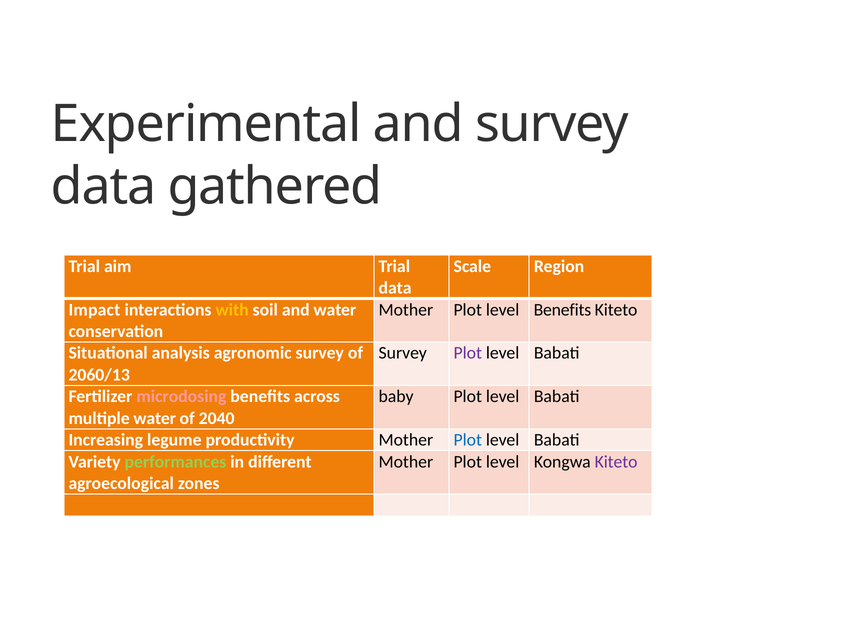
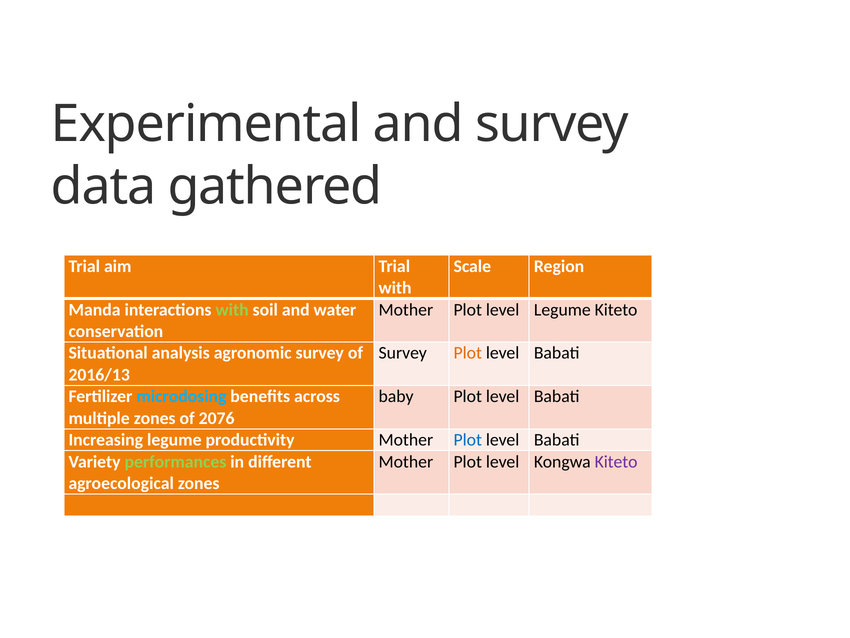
data: data -> with (395, 288)
Impact: Impact -> Manda (95, 309)
with colour: yellow -> light green (232, 309)
level Benefits: Benefits -> Legume (562, 309)
Plot colour: purple -> orange (468, 353)
2060/13: 2060/13 -> 2016/13 (99, 375)
microdosing colour: pink -> light blue (181, 396)
multiple water: water -> zones (155, 418)
2040: 2040 -> 2076 (217, 418)
